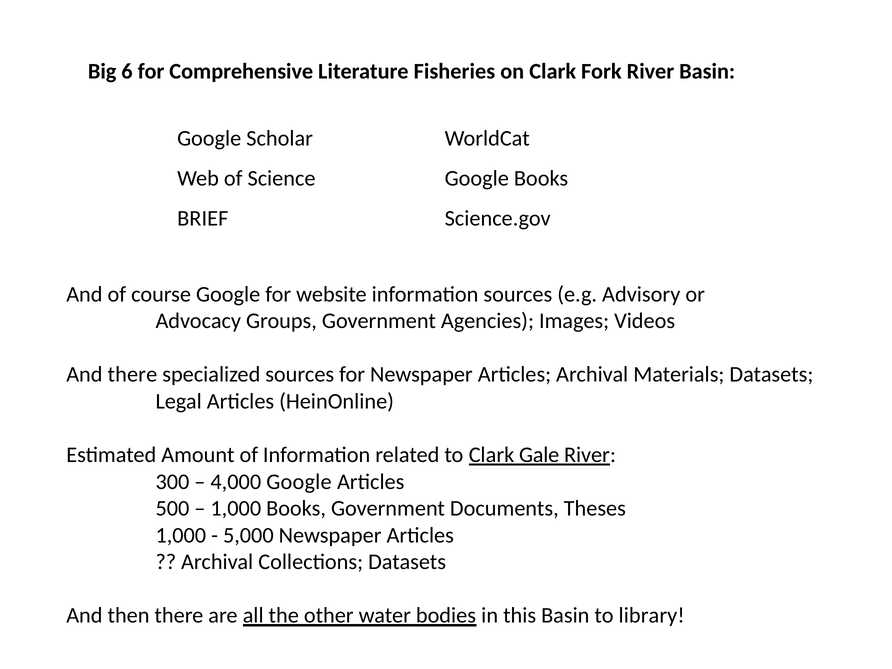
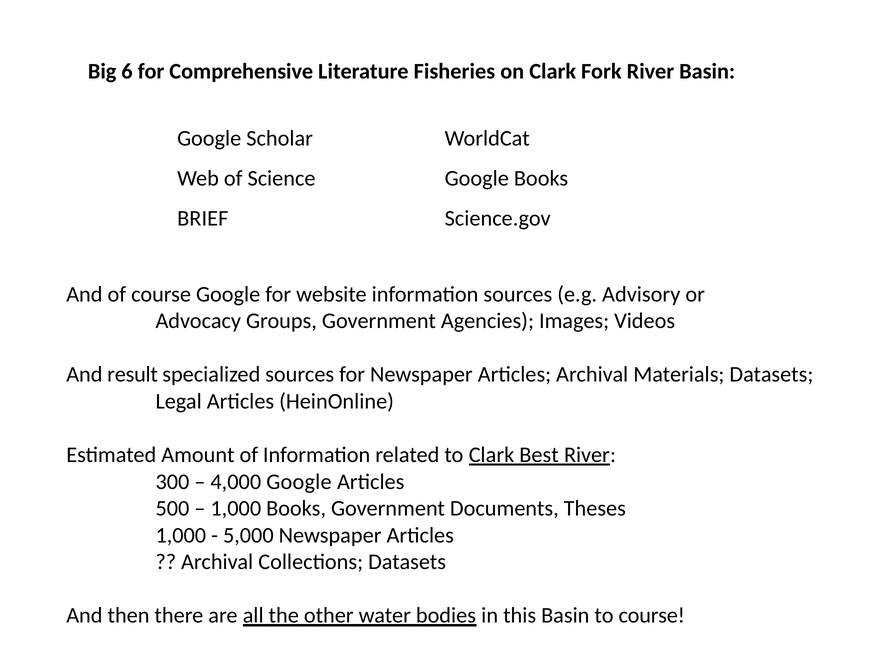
And there: there -> result (133, 375)
Gale: Gale -> Best (539, 455)
to library: library -> course (652, 615)
